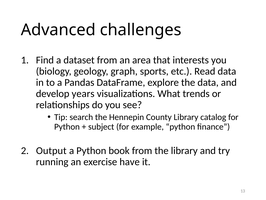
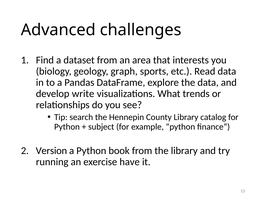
years: years -> write (83, 93)
Output: Output -> Version (51, 150)
